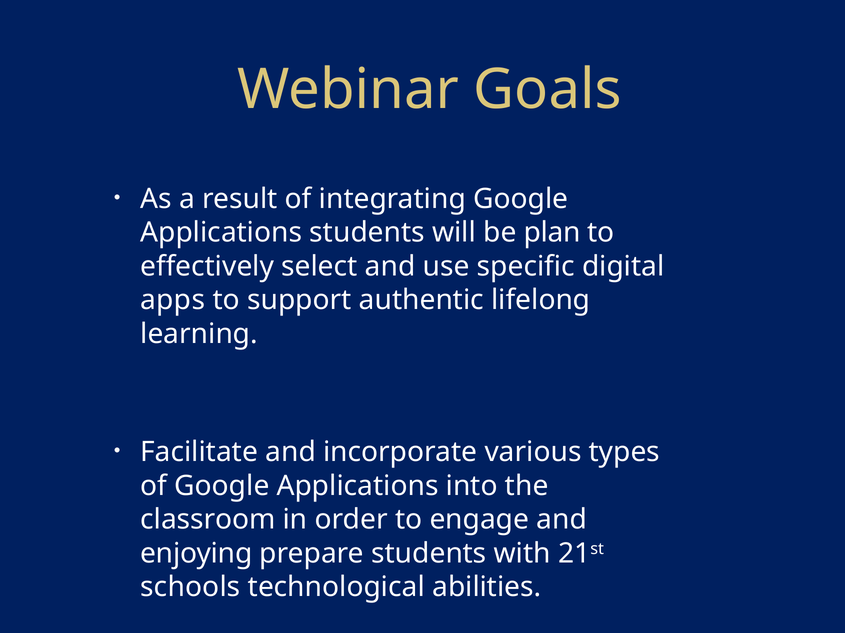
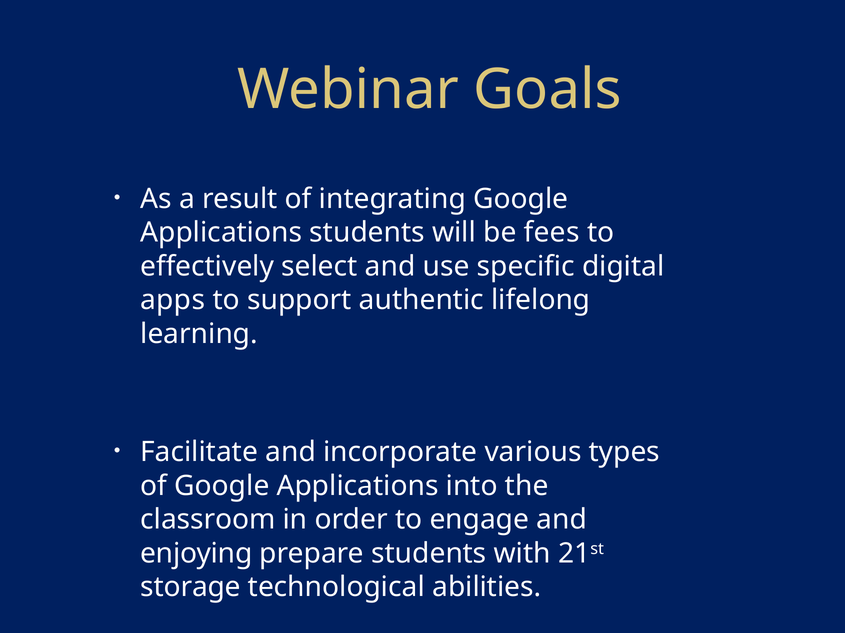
plan: plan -> fees (552, 233)
schools: schools -> storage (191, 588)
